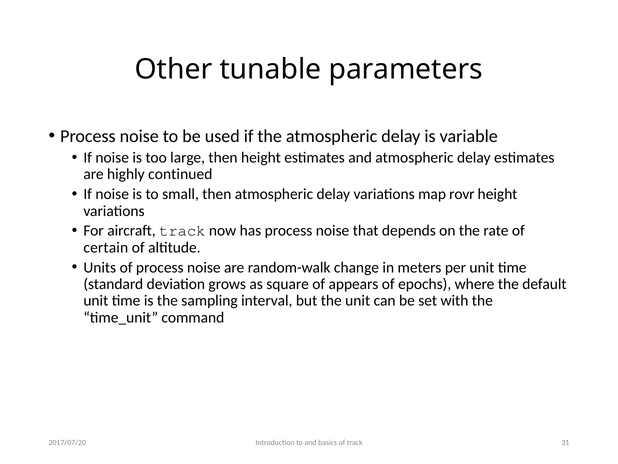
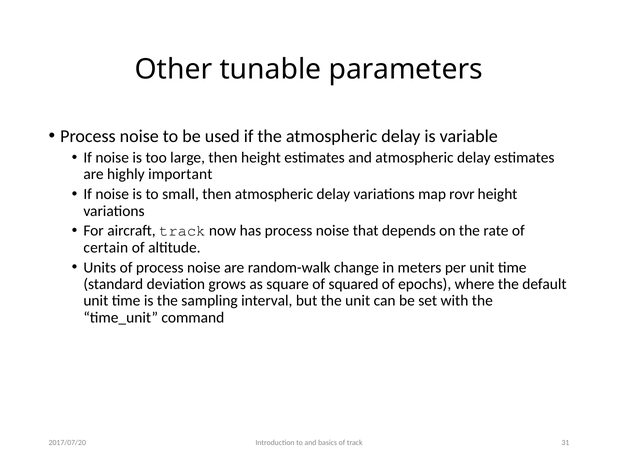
continued: continued -> important (180, 174)
appears: appears -> squared (354, 284)
